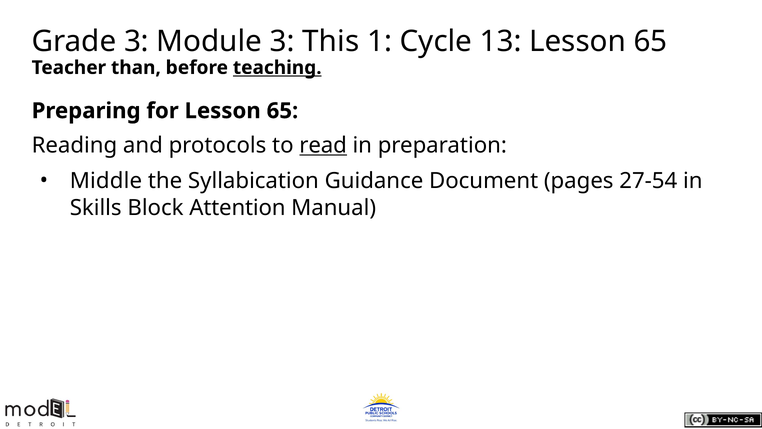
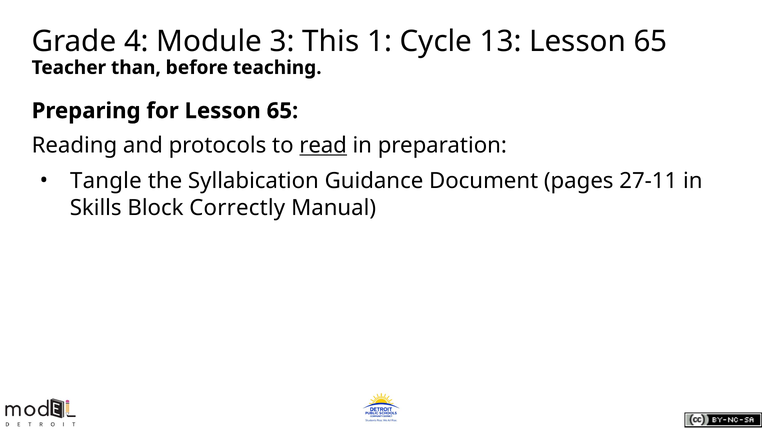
Grade 3: 3 -> 4 (136, 41)
teaching underline: present -> none (277, 68)
Middle: Middle -> Tangle (106, 181)
27-54: 27-54 -> 27-11 (648, 181)
Attention: Attention -> Correctly (237, 207)
